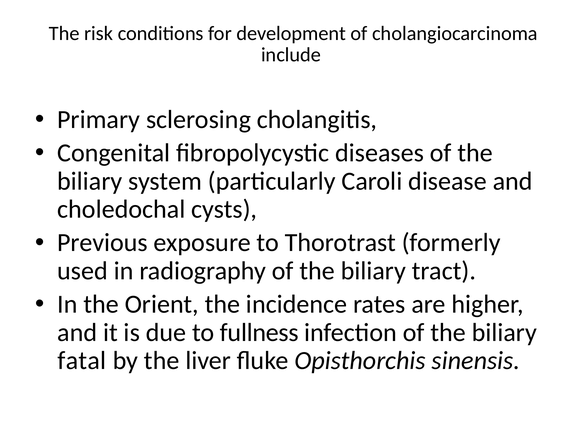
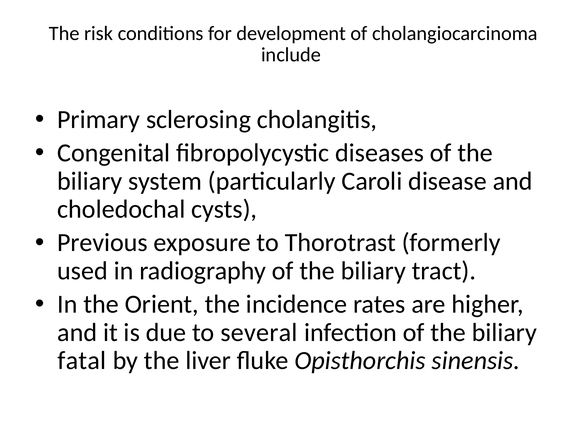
fullness: fullness -> several (259, 333)
